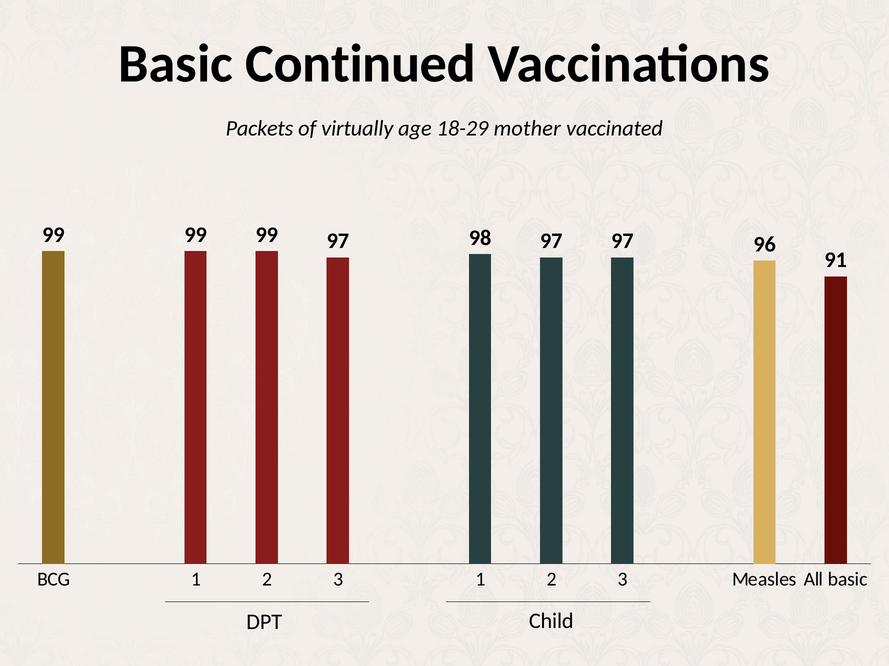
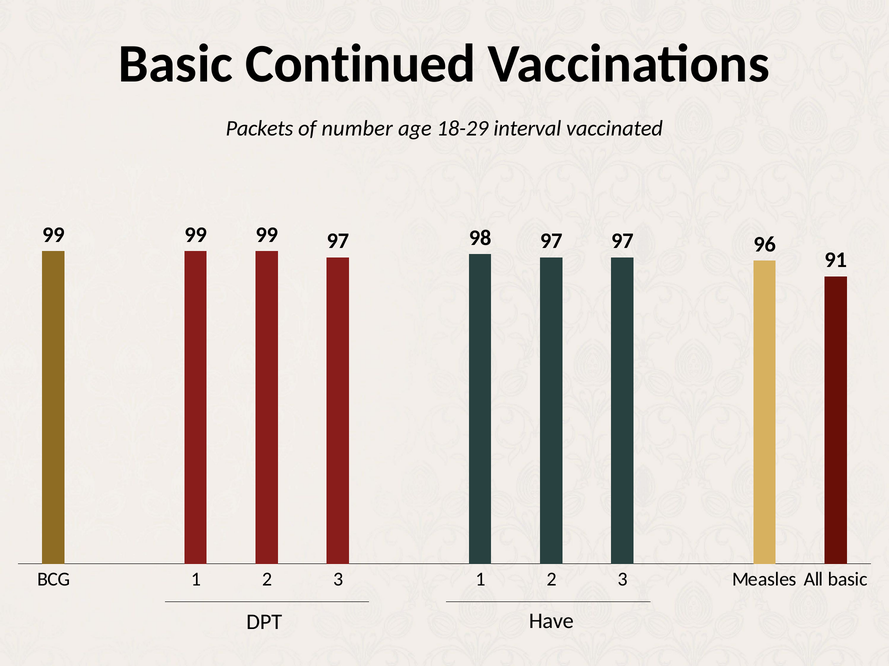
virtually: virtually -> number (357, 128)
mother: mother -> interval (527, 128)
Child: Child -> Have (551, 622)
